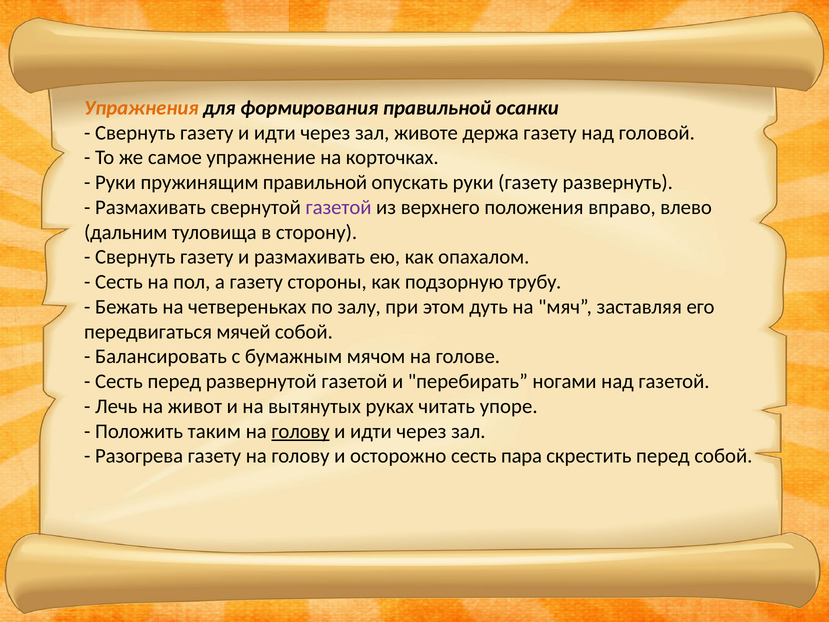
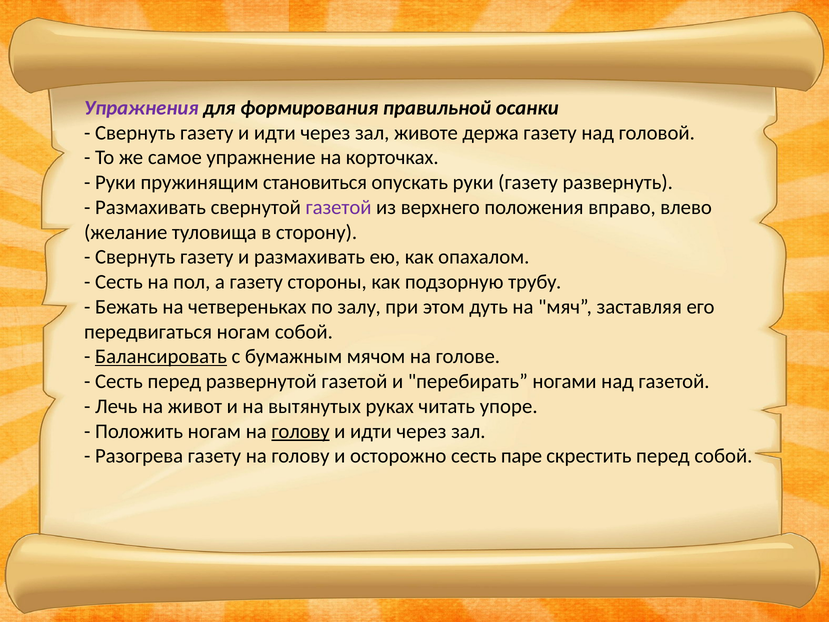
Упражнения colour: orange -> purple (141, 108)
пружинящим правильной: правильной -> становиться (315, 182)
дальним: дальним -> желание (126, 232)
передвигаться мячей: мячей -> ногам (243, 332)
Балансировать underline: none -> present (161, 356)
Положить таким: таким -> ногам (214, 431)
пара: пара -> паре (522, 456)
